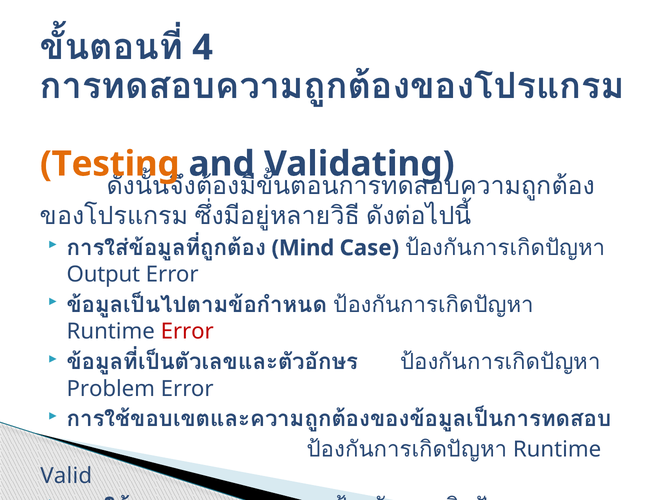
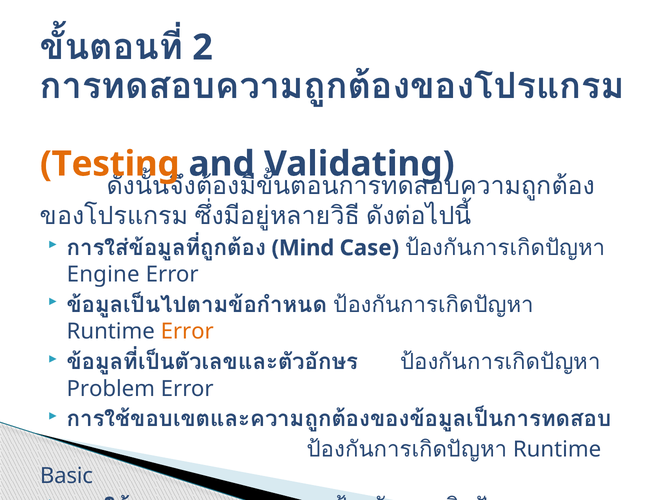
4: 4 -> 2 (203, 48)
Output: Output -> Engine (103, 275)
Error colour: red -> orange (187, 332)
Valid: Valid -> Basic (66, 476)
